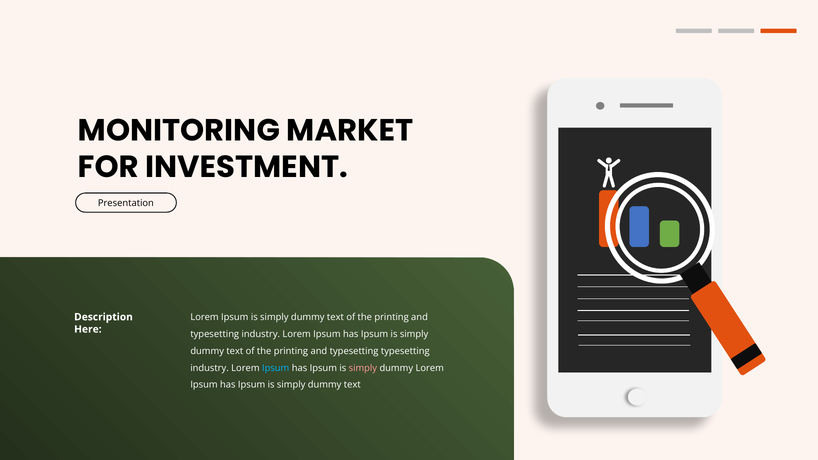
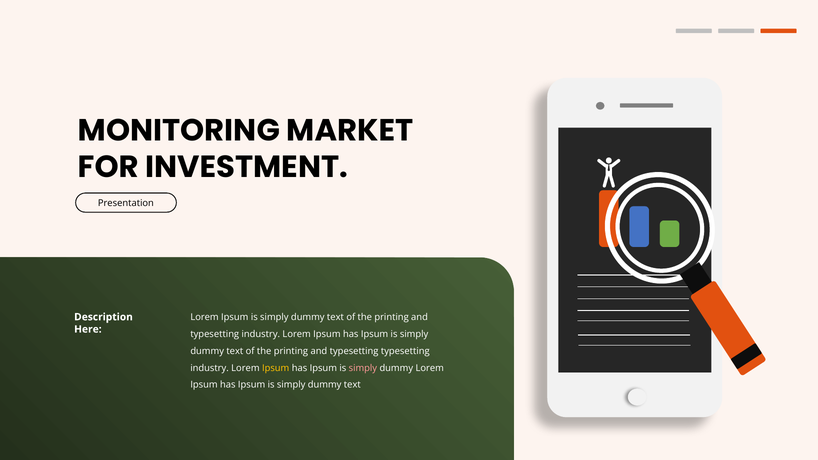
Ipsum colour: light blue -> yellow (276, 368)
